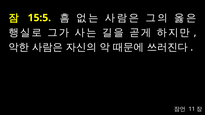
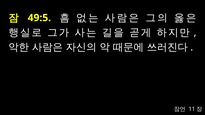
15:5: 15:5 -> 49:5 (39, 18)
